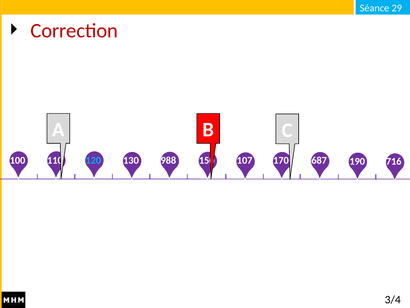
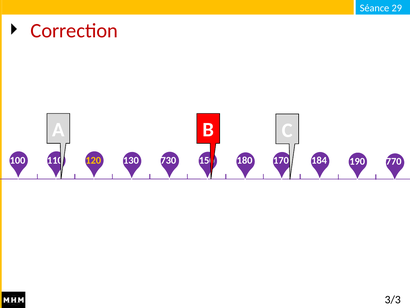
120 colour: light blue -> yellow (93, 160)
988: 988 -> 730 (168, 160)
107: 107 -> 180 (245, 160)
687: 687 -> 184 (319, 160)
716: 716 -> 770 (394, 161)
3/4: 3/4 -> 3/3 (393, 299)
